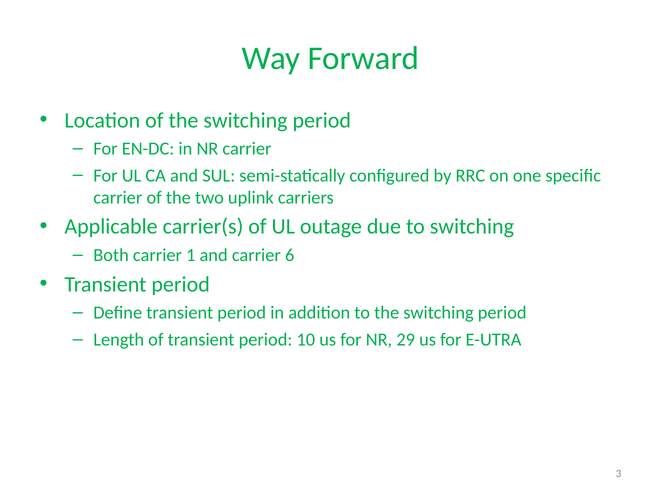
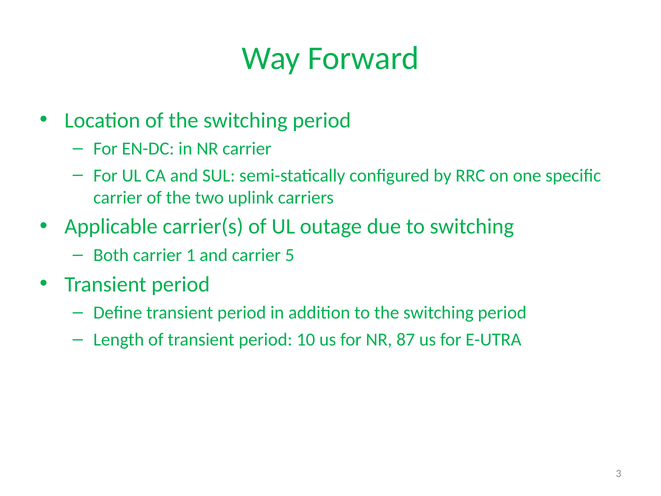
6: 6 -> 5 (290, 255)
29: 29 -> 87 (406, 339)
